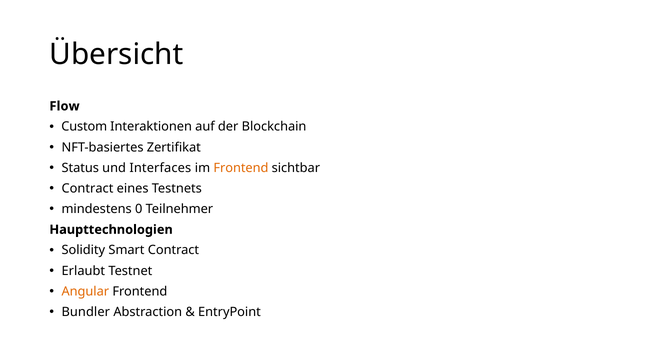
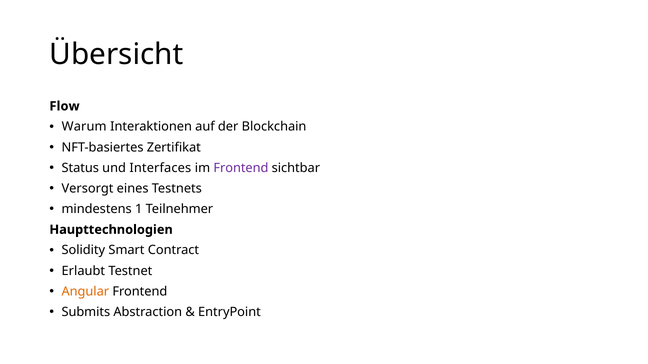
Custom: Custom -> Warum (84, 127)
Frontend colour: orange -> purple (241, 168)
Contract: Contract -> Versorgt (88, 189)
0: 0 -> 1 (139, 209)
Bundler: Bundler -> Submits (86, 312)
